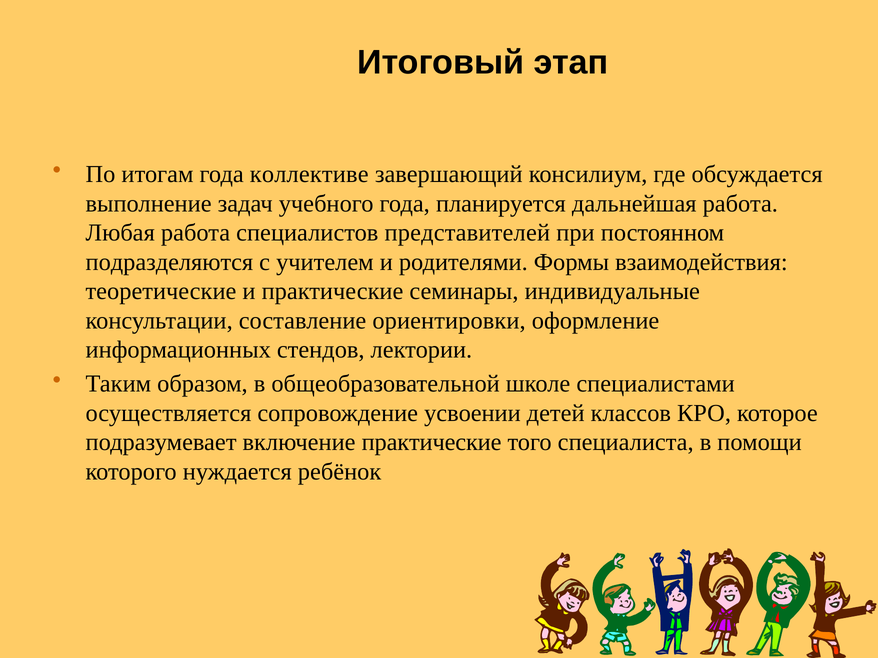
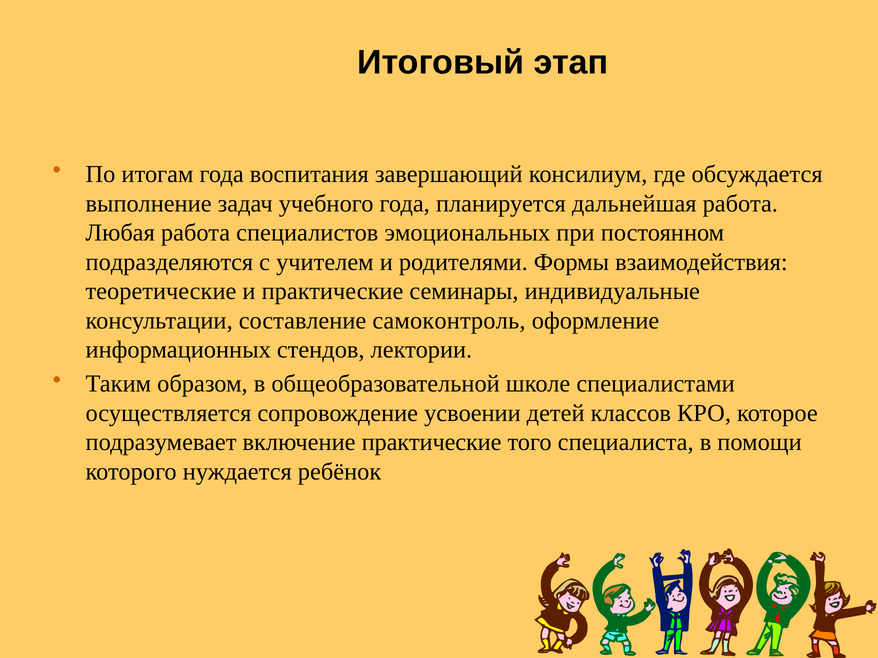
коллективе: коллективе -> воспитания (309, 174)
представителей: представителей -> эмоциональных (467, 233)
ориентировки: ориентировки -> самоконтроль (449, 321)
